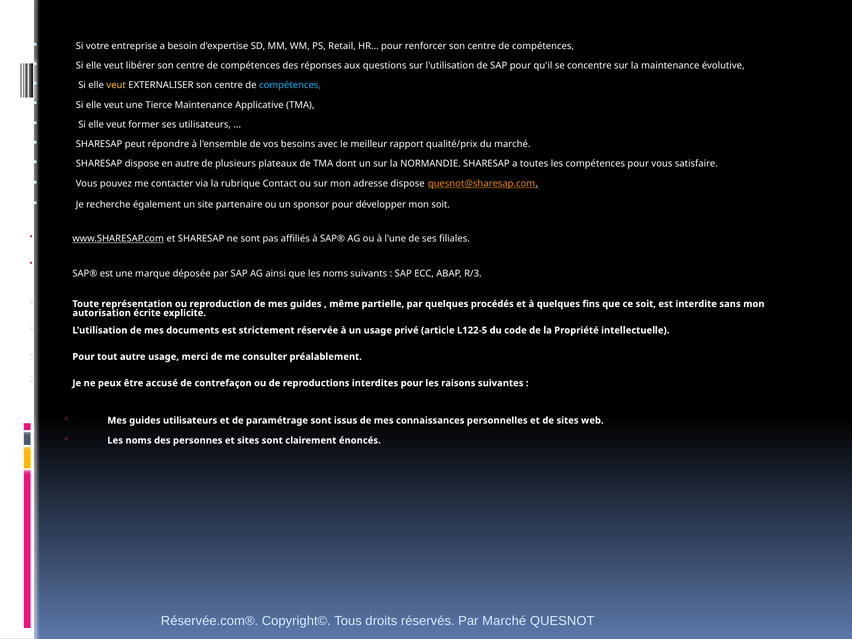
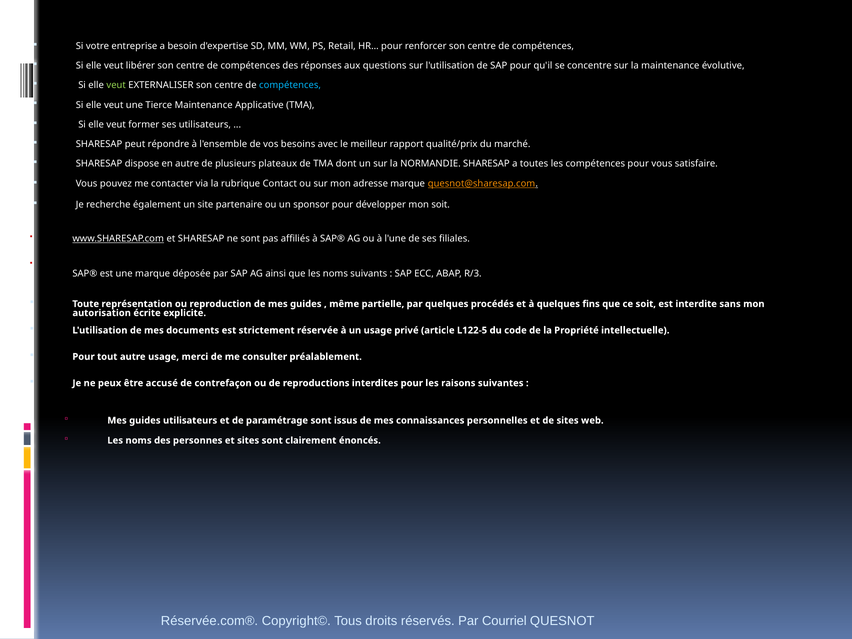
veut colour: yellow -> light green (116, 85)
adresse dispose: dispose -> marque (408, 183)
Par Marché: Marché -> Courriel (504, 621)
